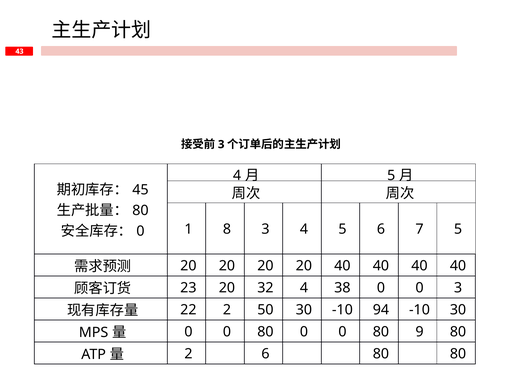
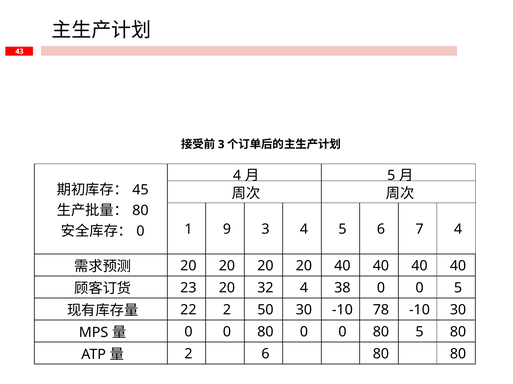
8: 8 -> 9 (227, 230)
7 5: 5 -> 4 (458, 230)
0 3: 3 -> 5 (458, 288)
94: 94 -> 78 (381, 310)
80 9: 9 -> 5 (420, 332)
